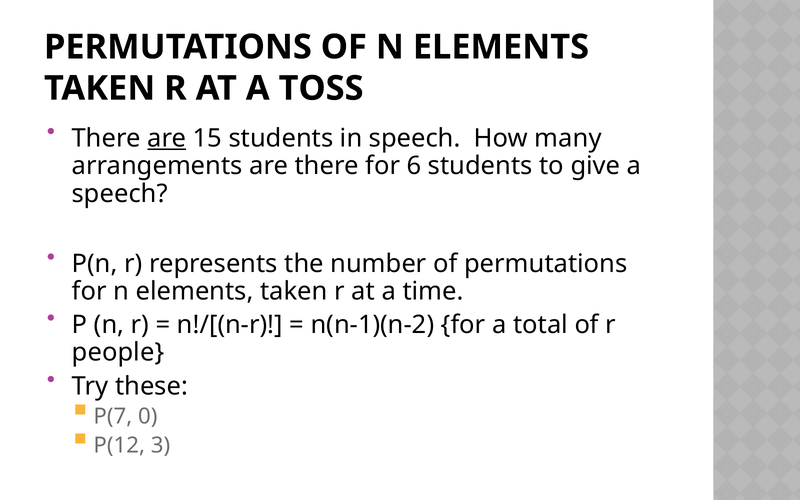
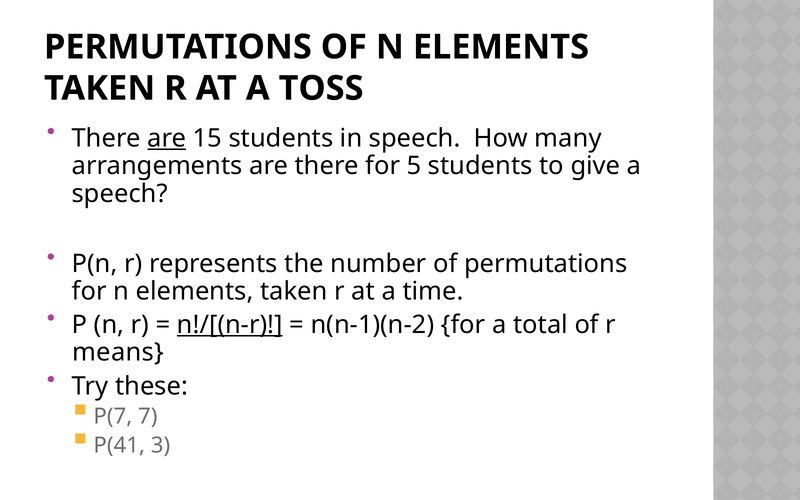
6: 6 -> 5 (414, 166)
n!/[(n-r underline: none -> present (230, 325)
people: people -> means (118, 353)
0: 0 -> 7 (148, 416)
P(12: P(12 -> P(41 (119, 445)
